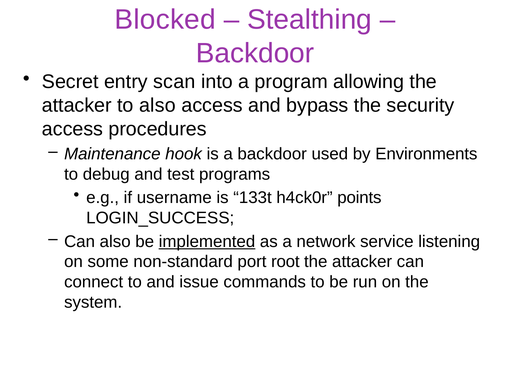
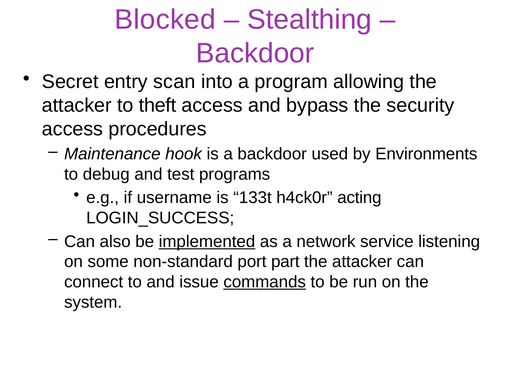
to also: also -> theft (158, 105)
points: points -> acting (359, 198)
root: root -> part (285, 262)
commands underline: none -> present (265, 282)
